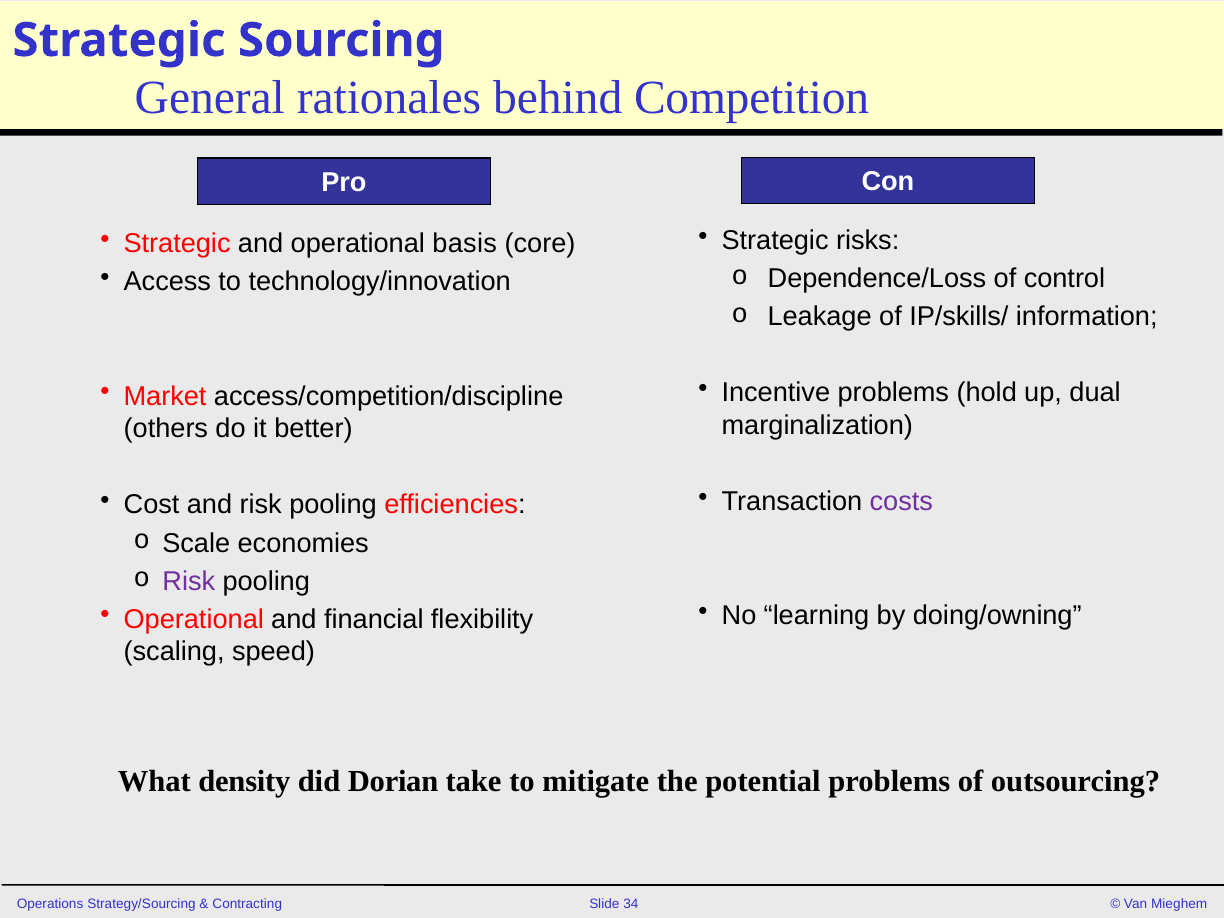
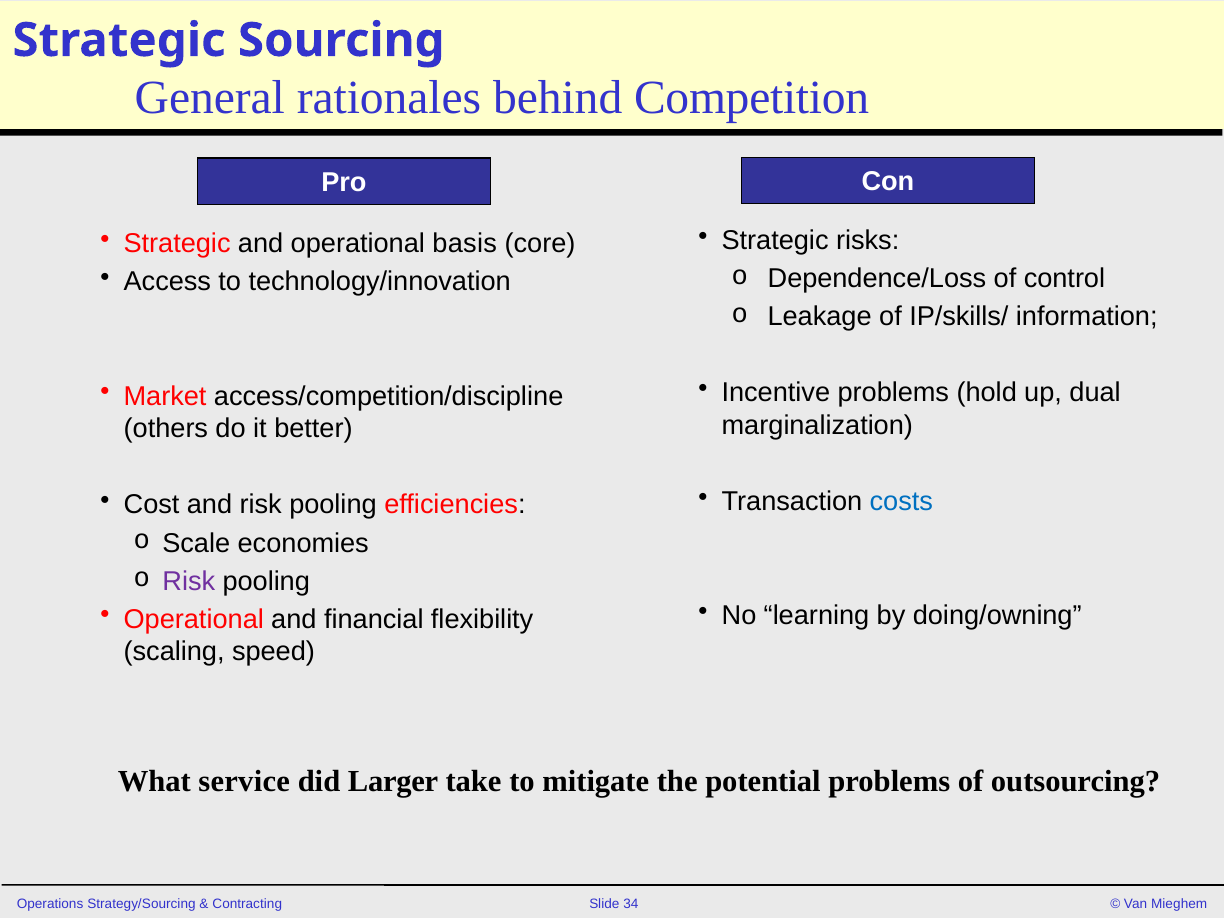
costs colour: purple -> blue (901, 502)
density: density -> service (244, 782)
Dorian: Dorian -> Larger (393, 782)
